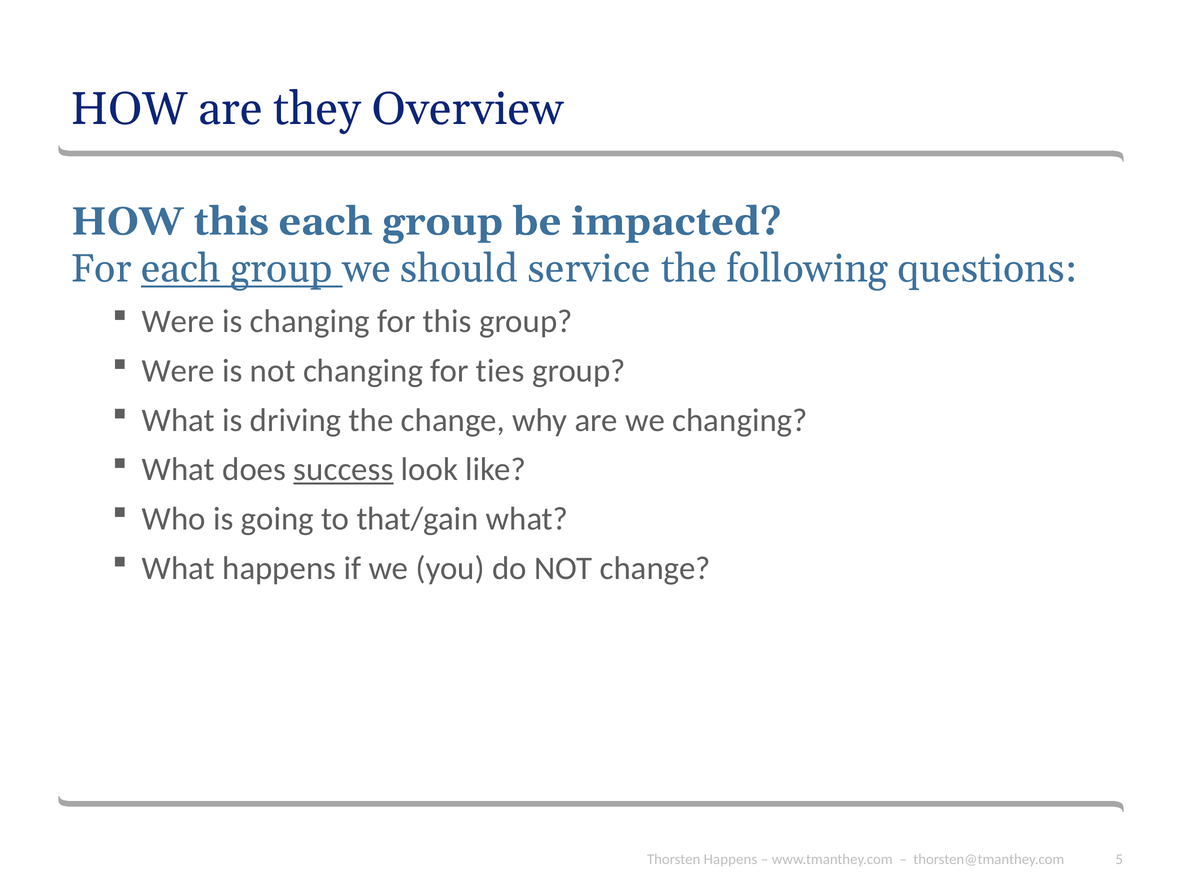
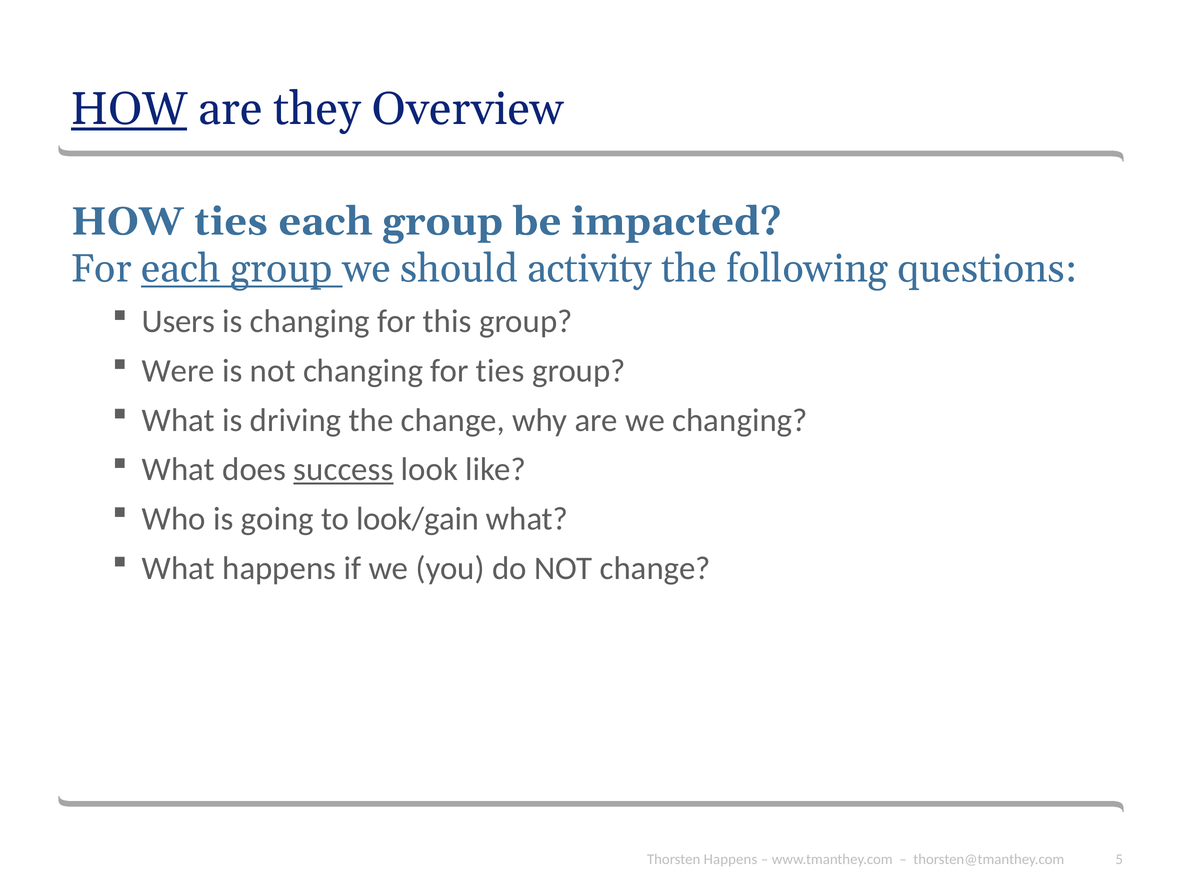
HOW underline: none -> present (129, 109)
HOW this: this -> ties (231, 221)
service: service -> activity (590, 269)
Were: Were -> Users (178, 321)
that/gain: that/gain -> look/gain (418, 519)
